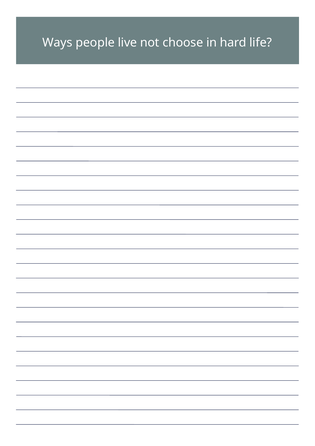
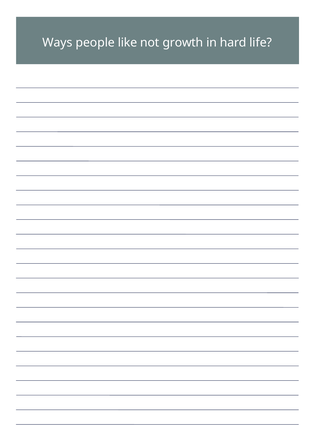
live: live -> like (127, 42)
choose: choose -> growth (183, 42)
